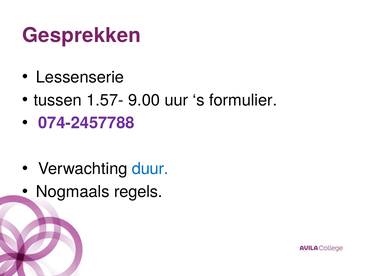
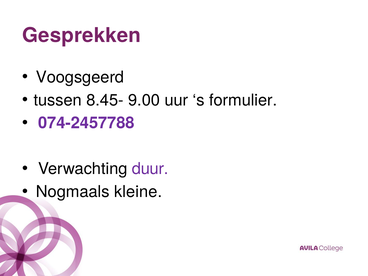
Lessenserie: Lessenserie -> Voogsgeerd (80, 77)
1.57-: 1.57- -> 8.45- (105, 100)
duur colour: blue -> purple (150, 169)
regels: regels -> kleine (138, 192)
